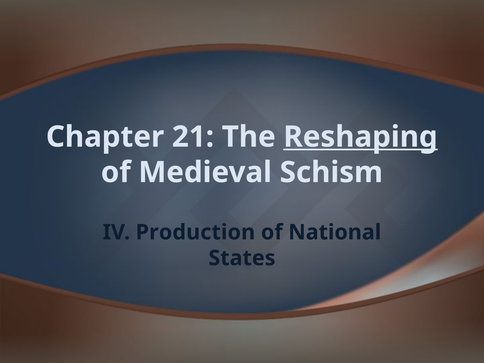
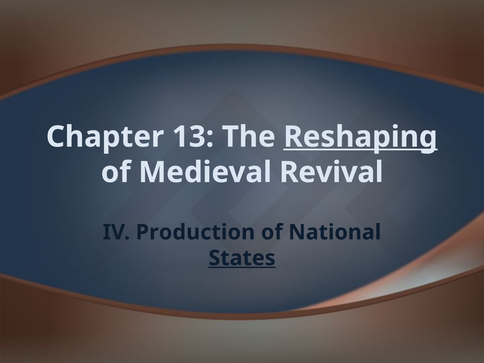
21: 21 -> 13 (193, 137)
Schism: Schism -> Revival (331, 172)
States underline: none -> present (242, 258)
